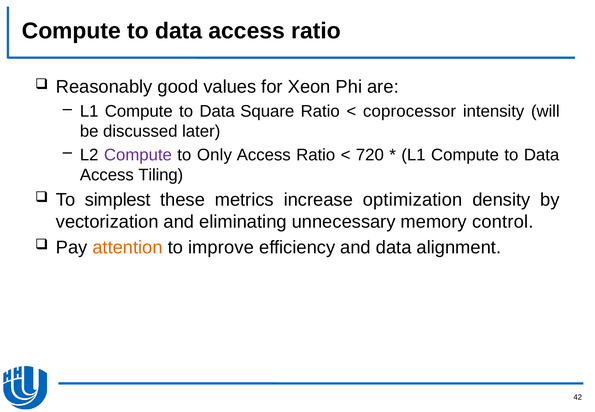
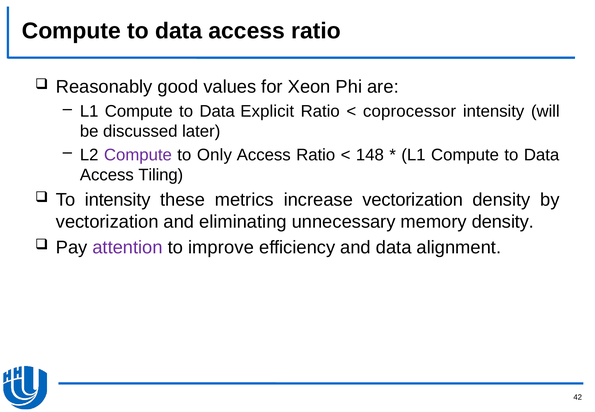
Square: Square -> Explicit (267, 111)
720: 720 -> 148 (370, 155)
To simplest: simplest -> intensity (118, 200)
increase optimization: optimization -> vectorization (413, 200)
memory control: control -> density (503, 222)
attention colour: orange -> purple (128, 247)
